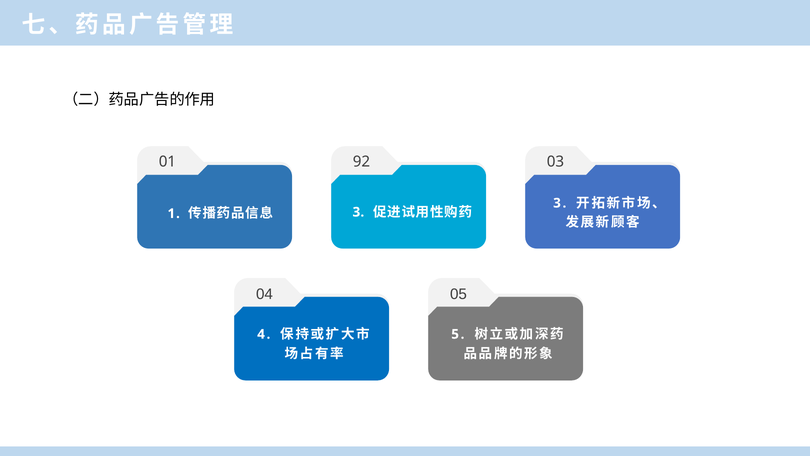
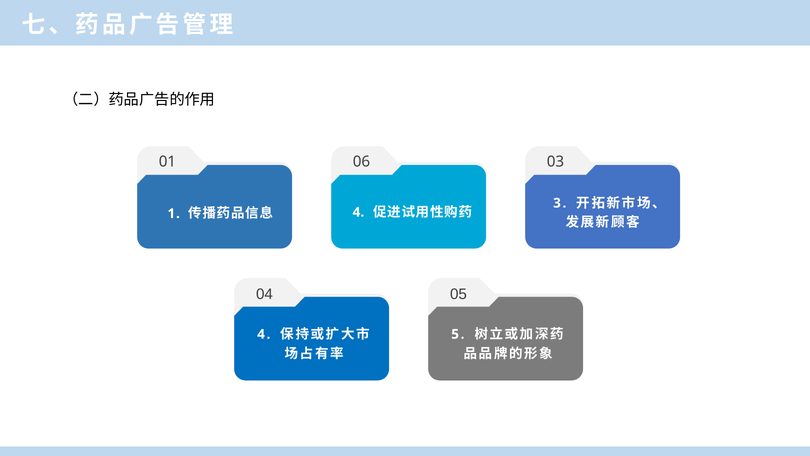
92: 92 -> 06 (361, 162)
3: 3 -> 4 (358, 212)
